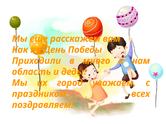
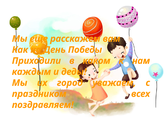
много: много -> каком (97, 61)
область: область -> каждым (31, 72)
